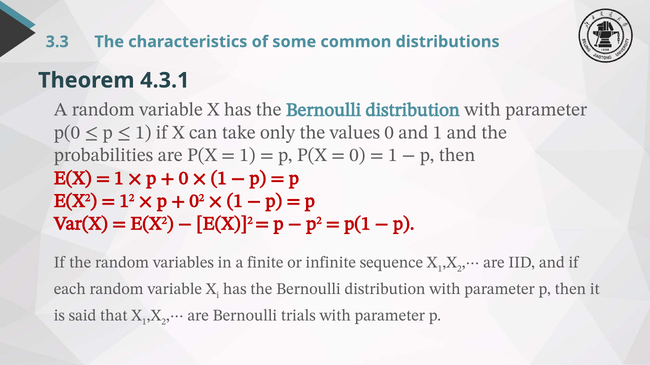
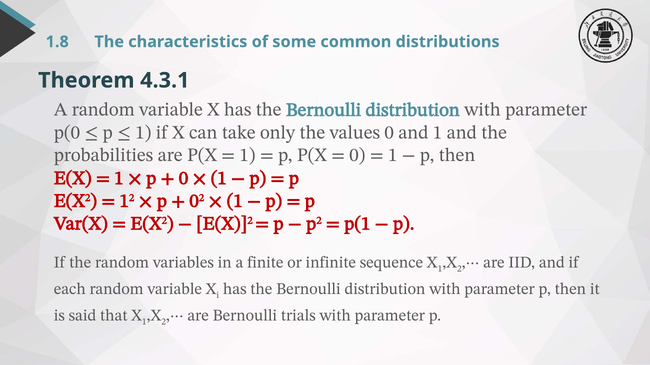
3.3: 3.3 -> 1.8 (57, 42)
